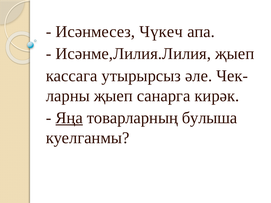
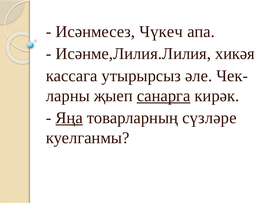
Исәнме,Лилия.Лилия җыеп: җыеп -> хикәя (235, 54)
санарга underline: none -> present (164, 96)
булыша: булыша -> сүзләре (209, 118)
